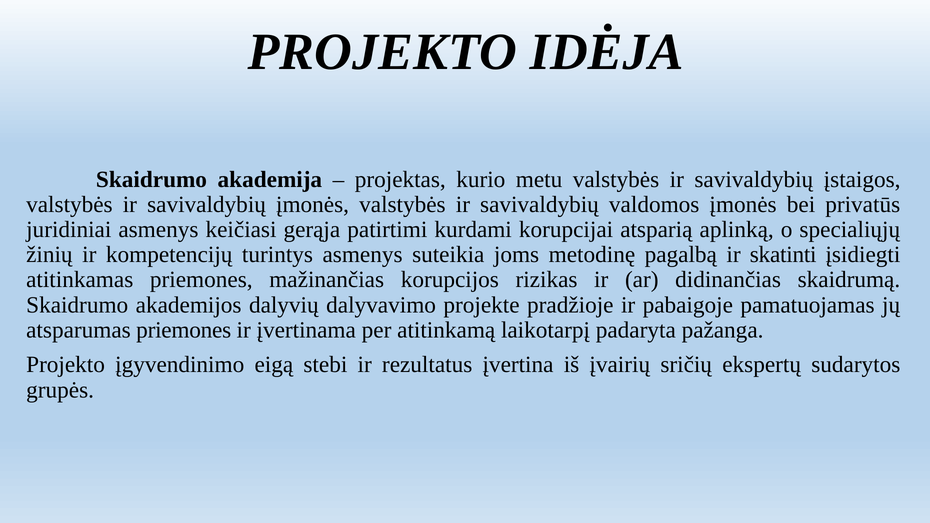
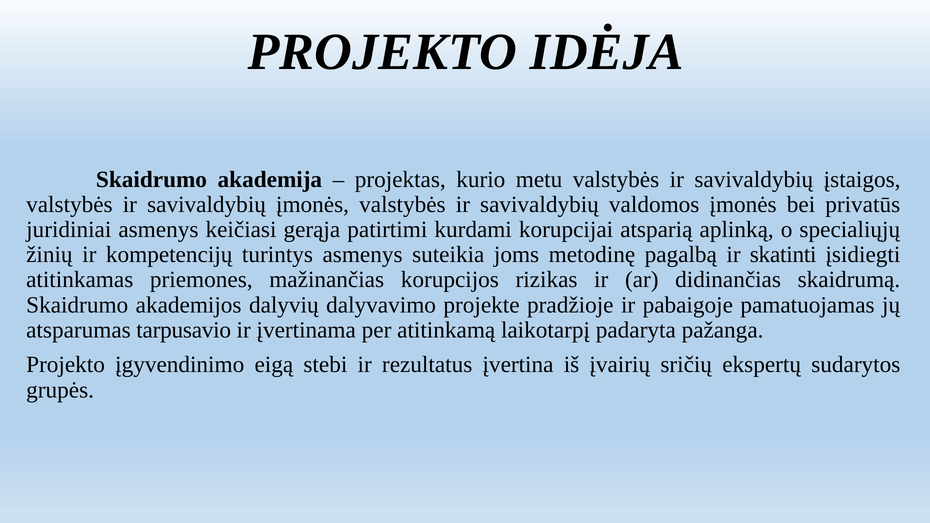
atsparumas priemones: priemones -> tarpusavio (184, 330)
